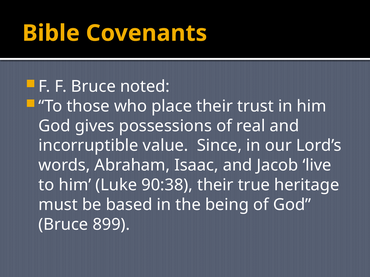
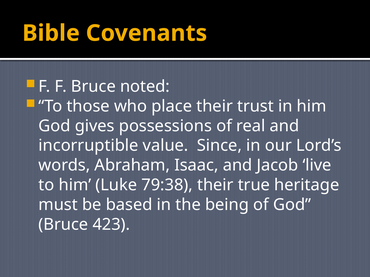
90:38: 90:38 -> 79:38 (167, 185)
899: 899 -> 423 (111, 225)
